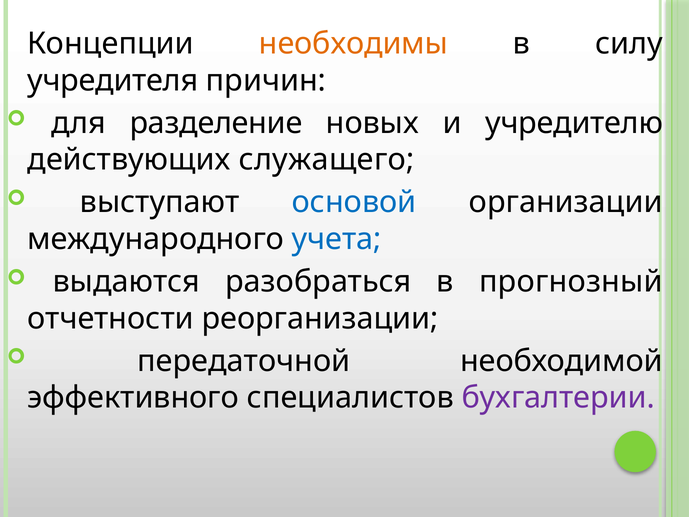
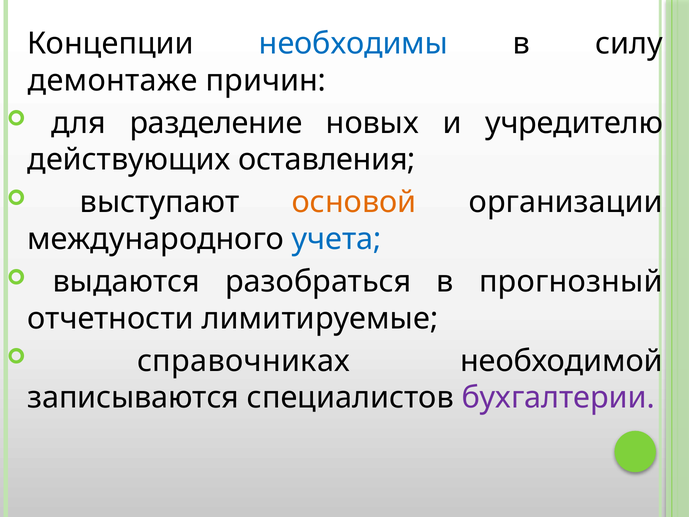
необходимы colour: orange -> blue (353, 44)
учредителя: учредителя -> демонтаже (113, 80)
служащего: служащего -> оставления (327, 160)
основой colour: blue -> orange (354, 202)
реорганизации: реорганизации -> лимитируемые (320, 318)
передаточной: передаточной -> справочниках (244, 361)
эффективного: эффективного -> записываются (133, 398)
